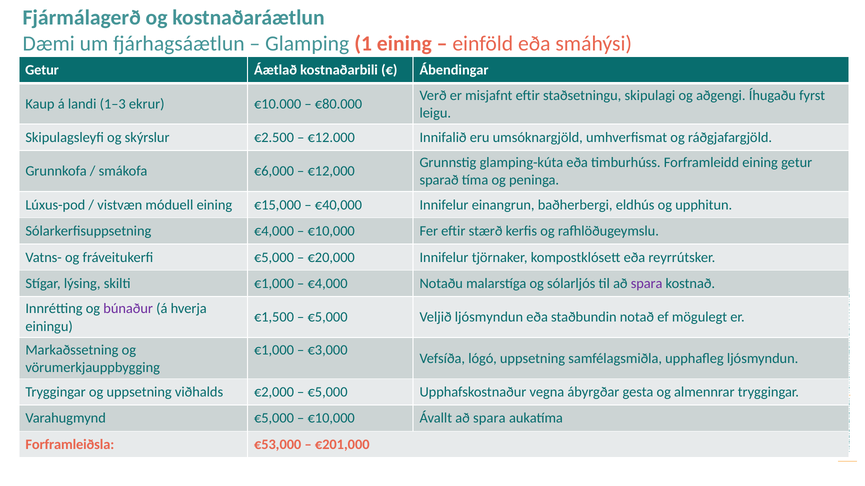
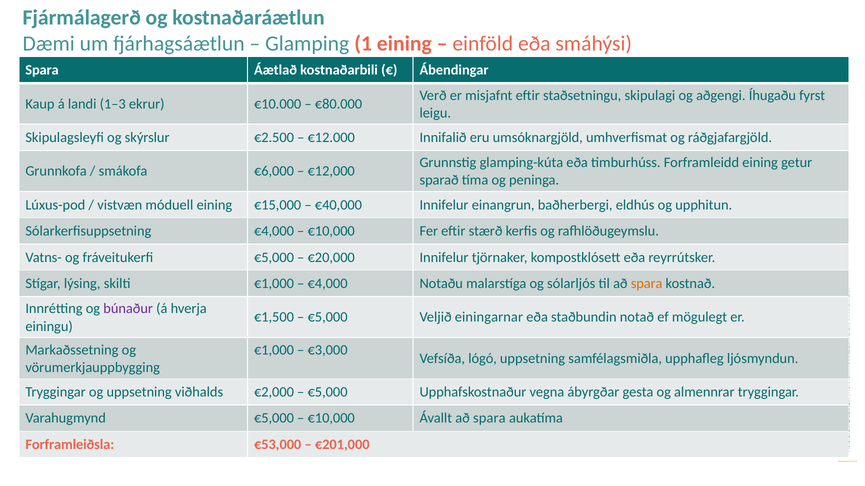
Getur: Getur -> Spara (42, 70)
spara colour: purple -> orange (647, 284)
Veljið ljósmyndun: ljósmyndun -> einingarnar (489, 318)
